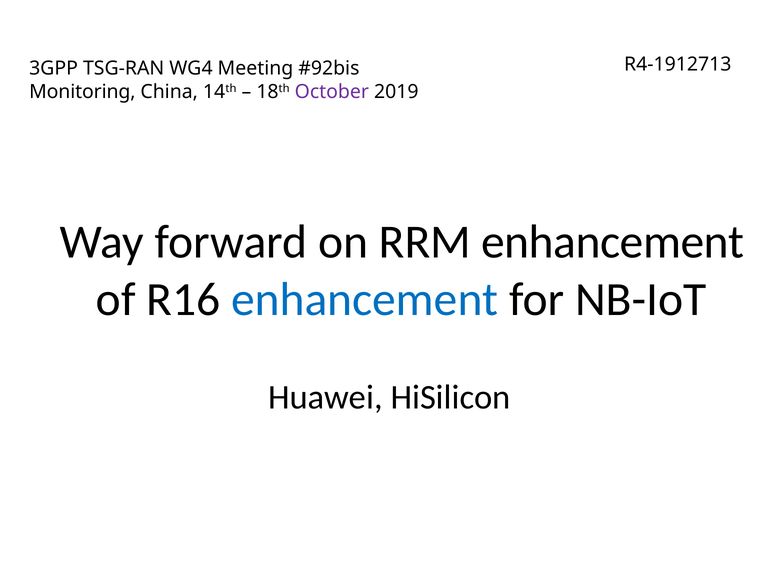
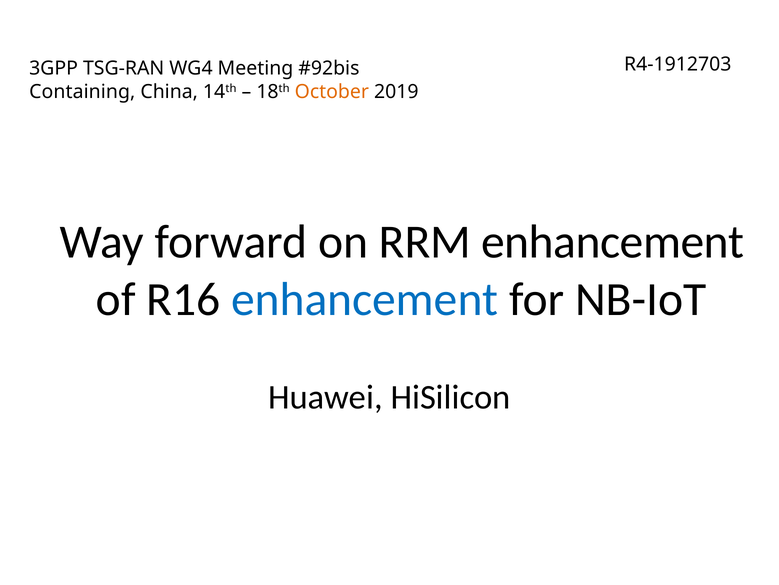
R4-1912713: R4-1912713 -> R4-1912703 (678, 64)
Monitoring: Monitoring -> Containing (82, 92)
October colour: purple -> orange (332, 92)
